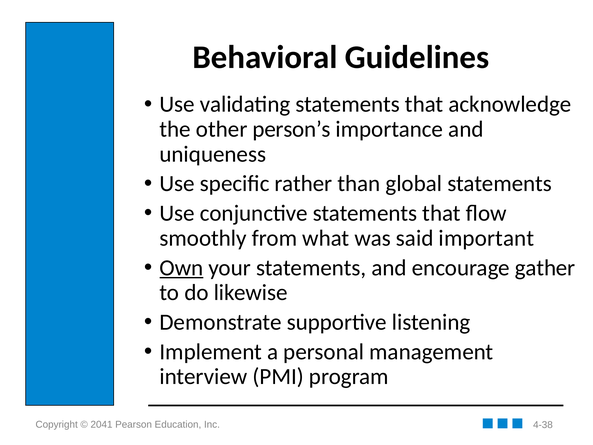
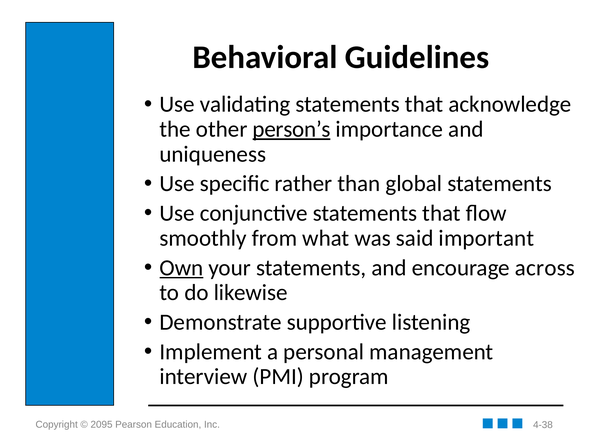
person’s underline: none -> present (292, 129)
gather: gather -> across (545, 268)
2041: 2041 -> 2095 (102, 424)
